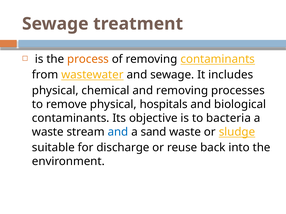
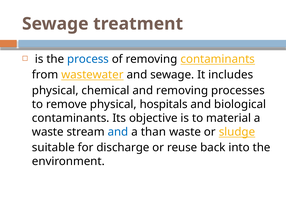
process colour: orange -> blue (88, 59)
bacteria: bacteria -> material (229, 118)
sand: sand -> than (153, 132)
